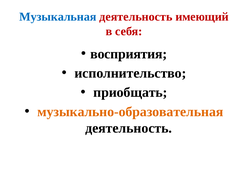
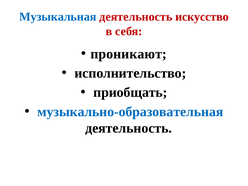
имеющий: имеющий -> искусство (202, 17)
восприятия: восприятия -> проникают (129, 54)
музыкально-образовательная colour: orange -> blue (130, 112)
